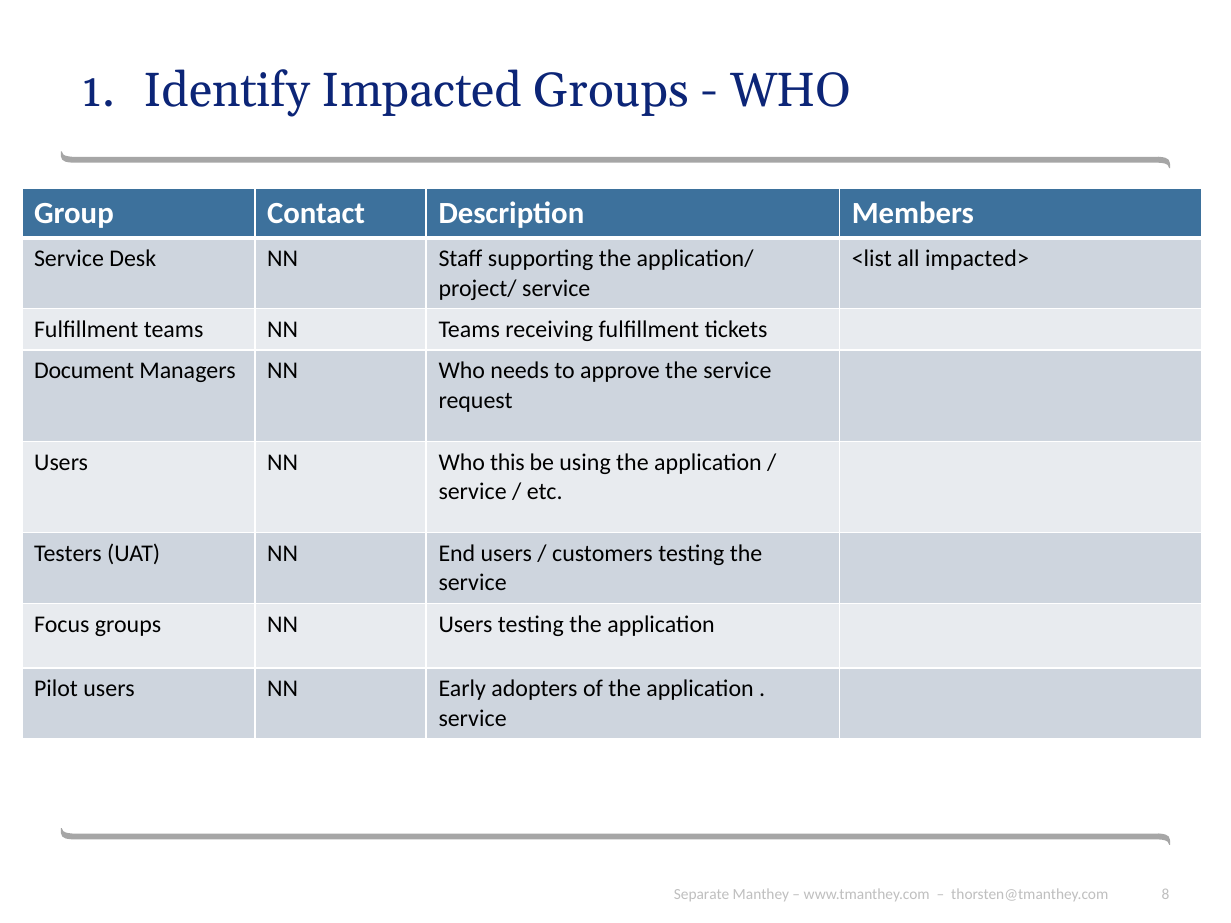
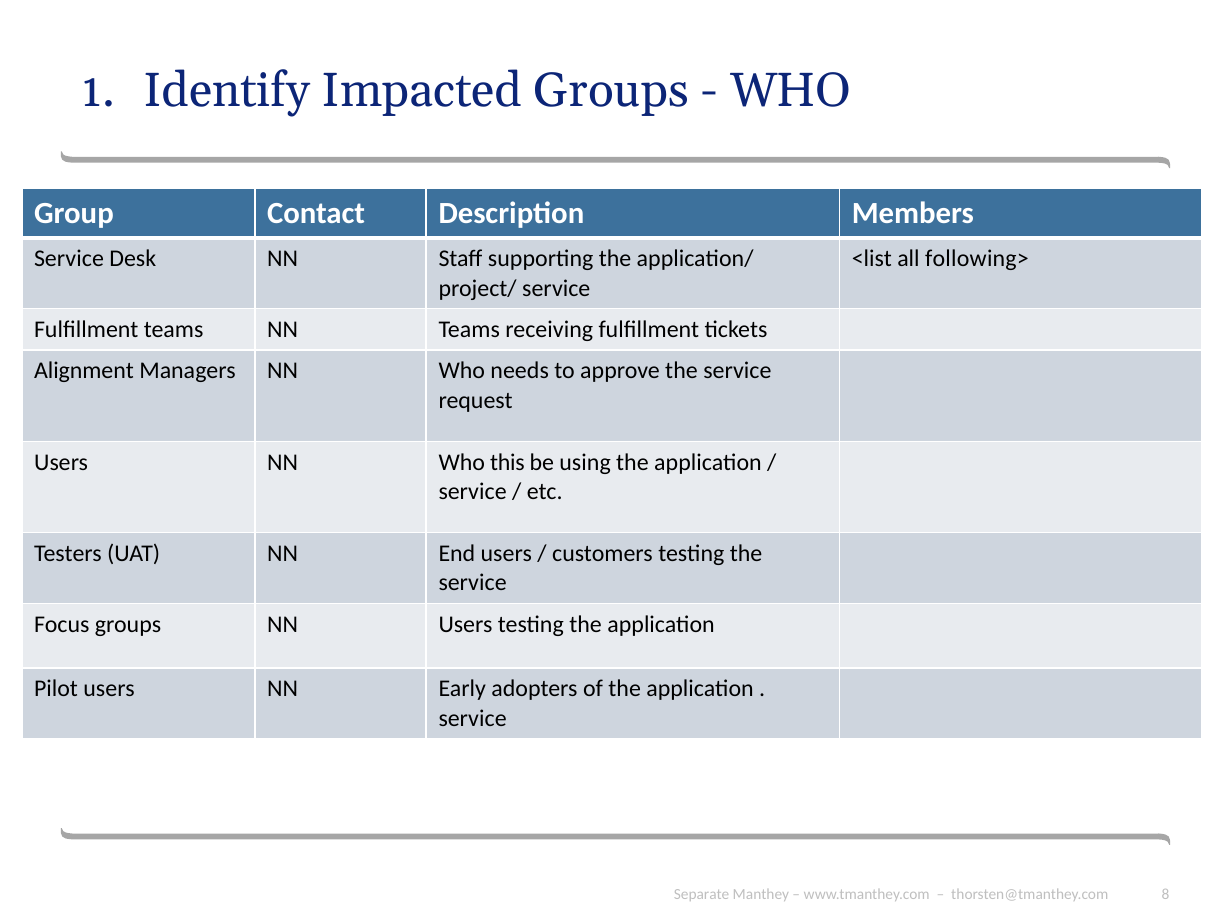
impacted>: impacted> -> following> (977, 259)
Document: Document -> Alignment (84, 371)
